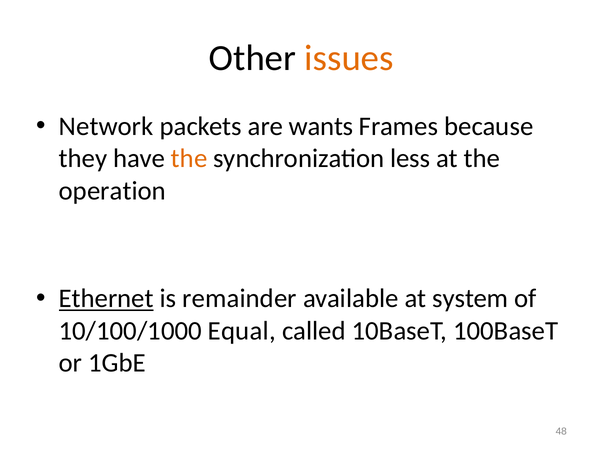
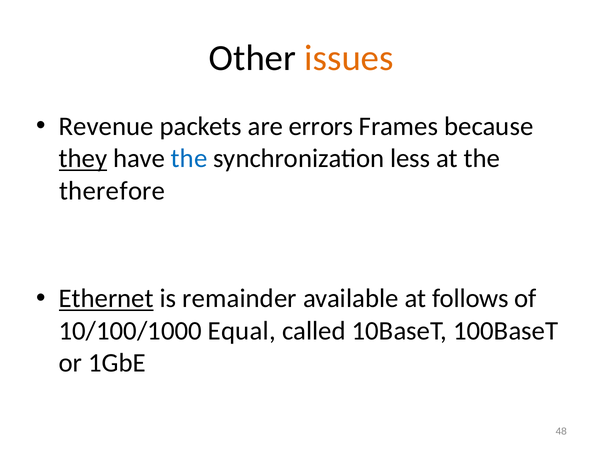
Network: Network -> Revenue (106, 126)
wants: wants -> errors (321, 126)
they underline: none -> present (83, 159)
the colour: orange -> blue (189, 159)
operation: operation -> therefore (112, 191)
system: system -> follows (470, 299)
